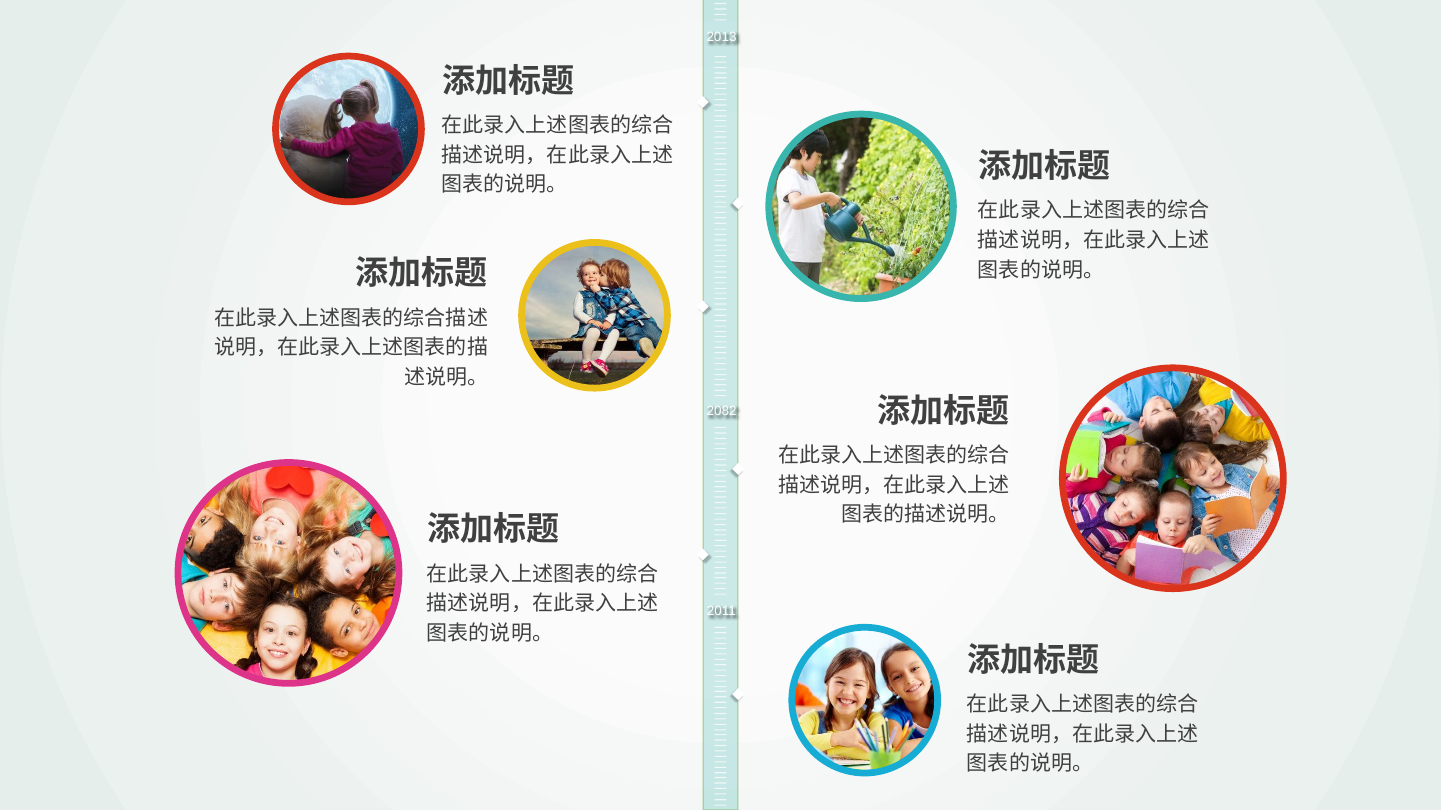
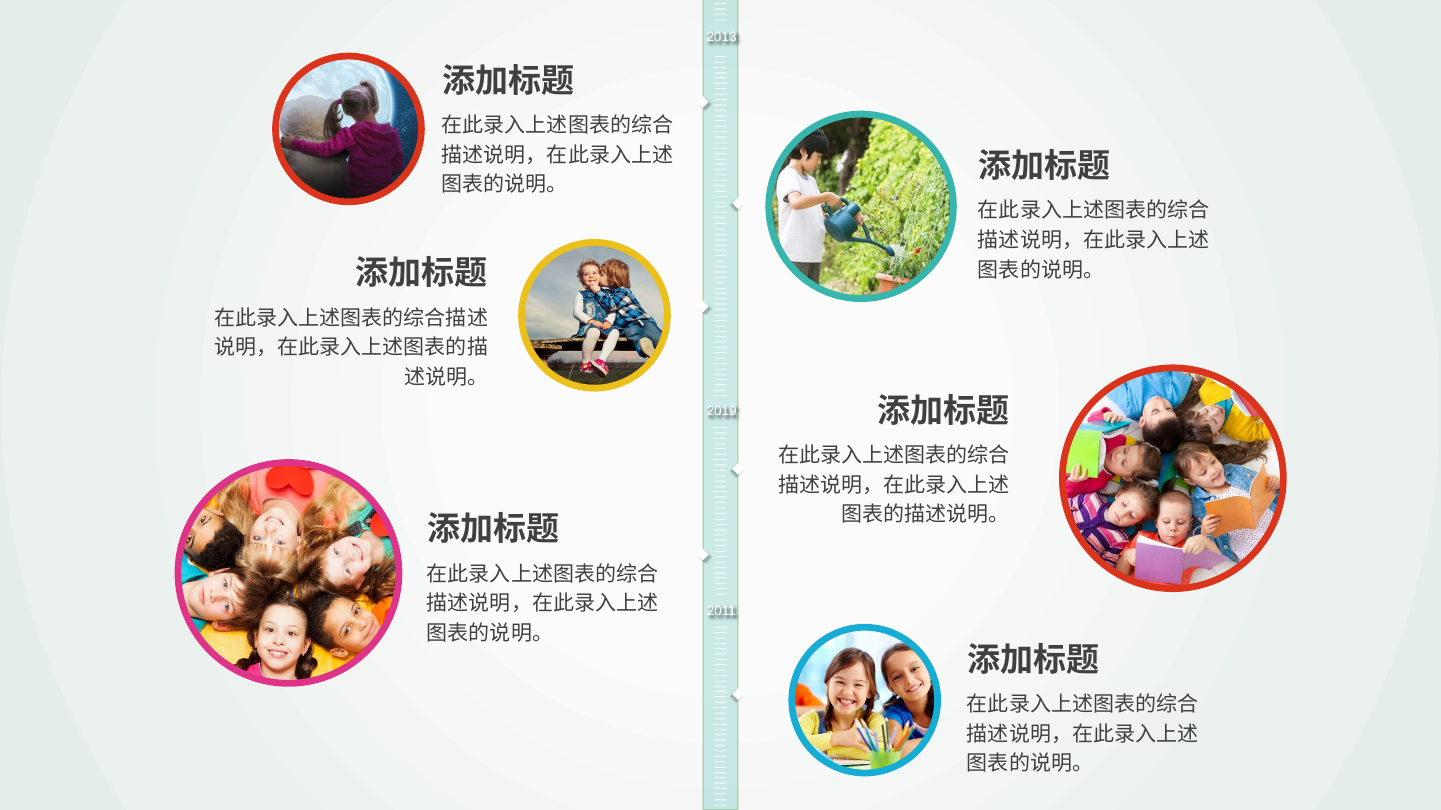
2082: 2082 -> 2019 (722, 411)
